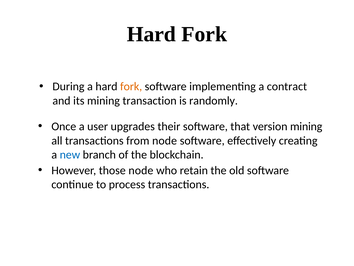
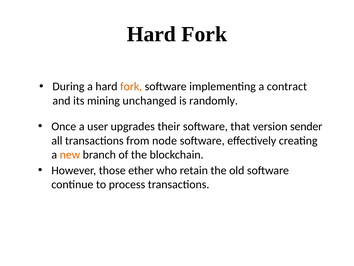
transaction: transaction -> unchanged (149, 101)
version mining: mining -> sender (306, 126)
new colour: blue -> orange (70, 155)
those node: node -> ether (141, 170)
